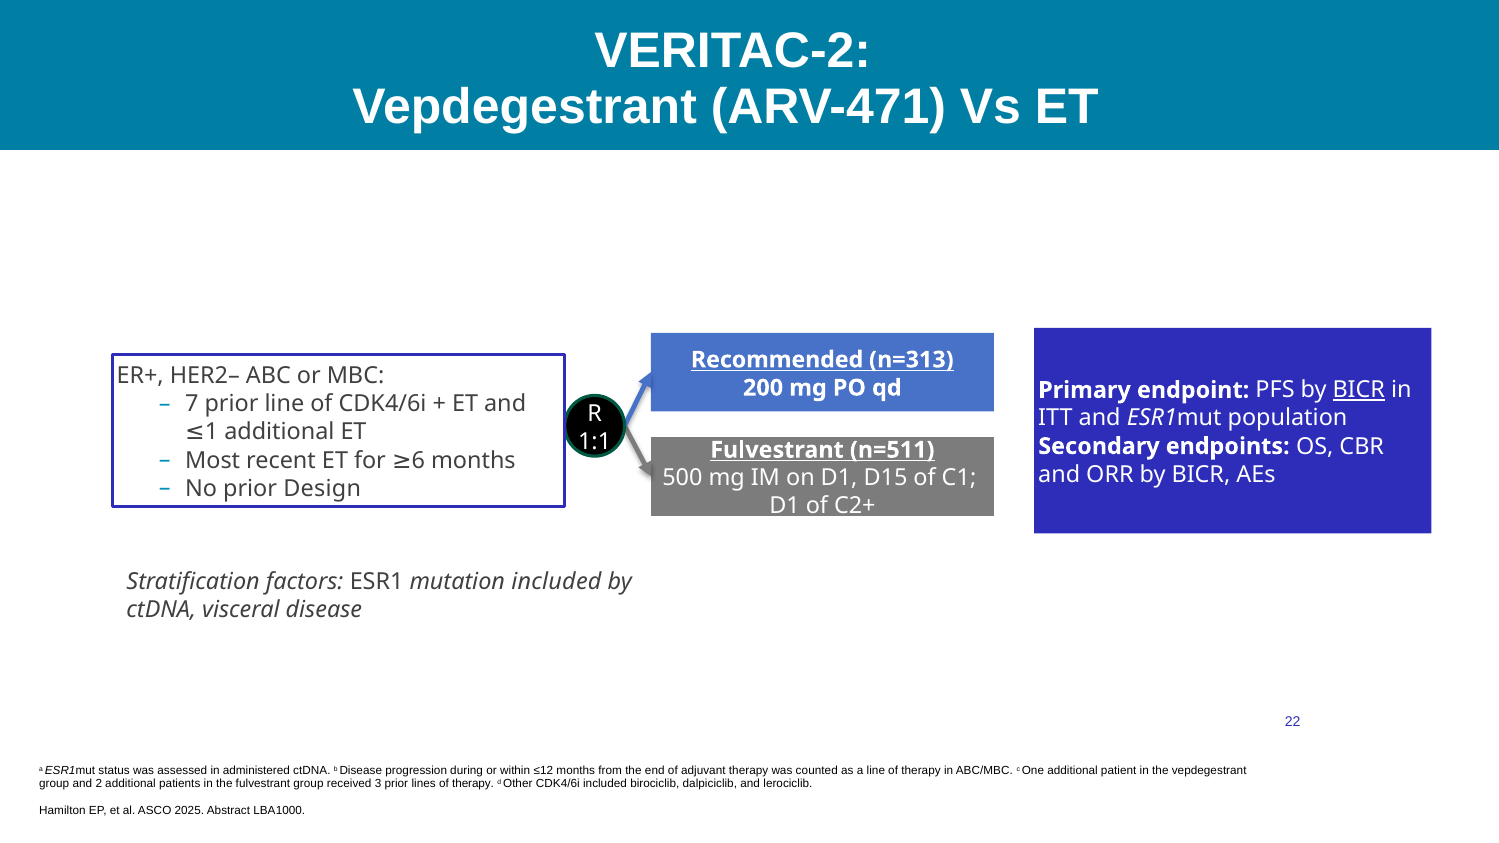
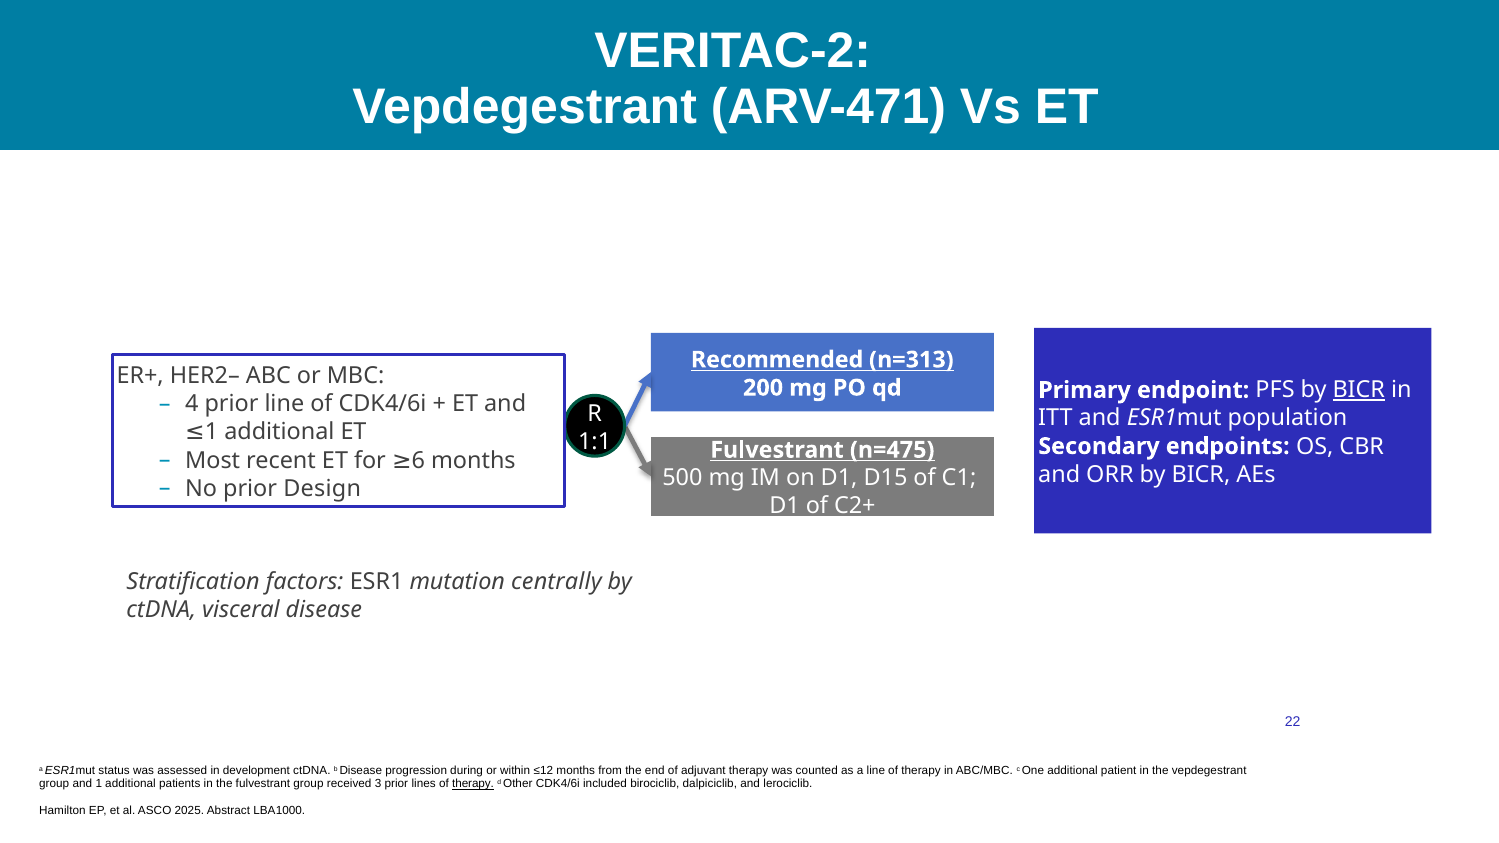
7: 7 -> 4 (192, 404)
n=511: n=511 -> n=475 (892, 450)
mutation included: included -> centrally (556, 582)
administered: administered -> development (256, 771)
group and 2: 2 -> 1 (99, 784)
therapy underline: none -> present (473, 784)
